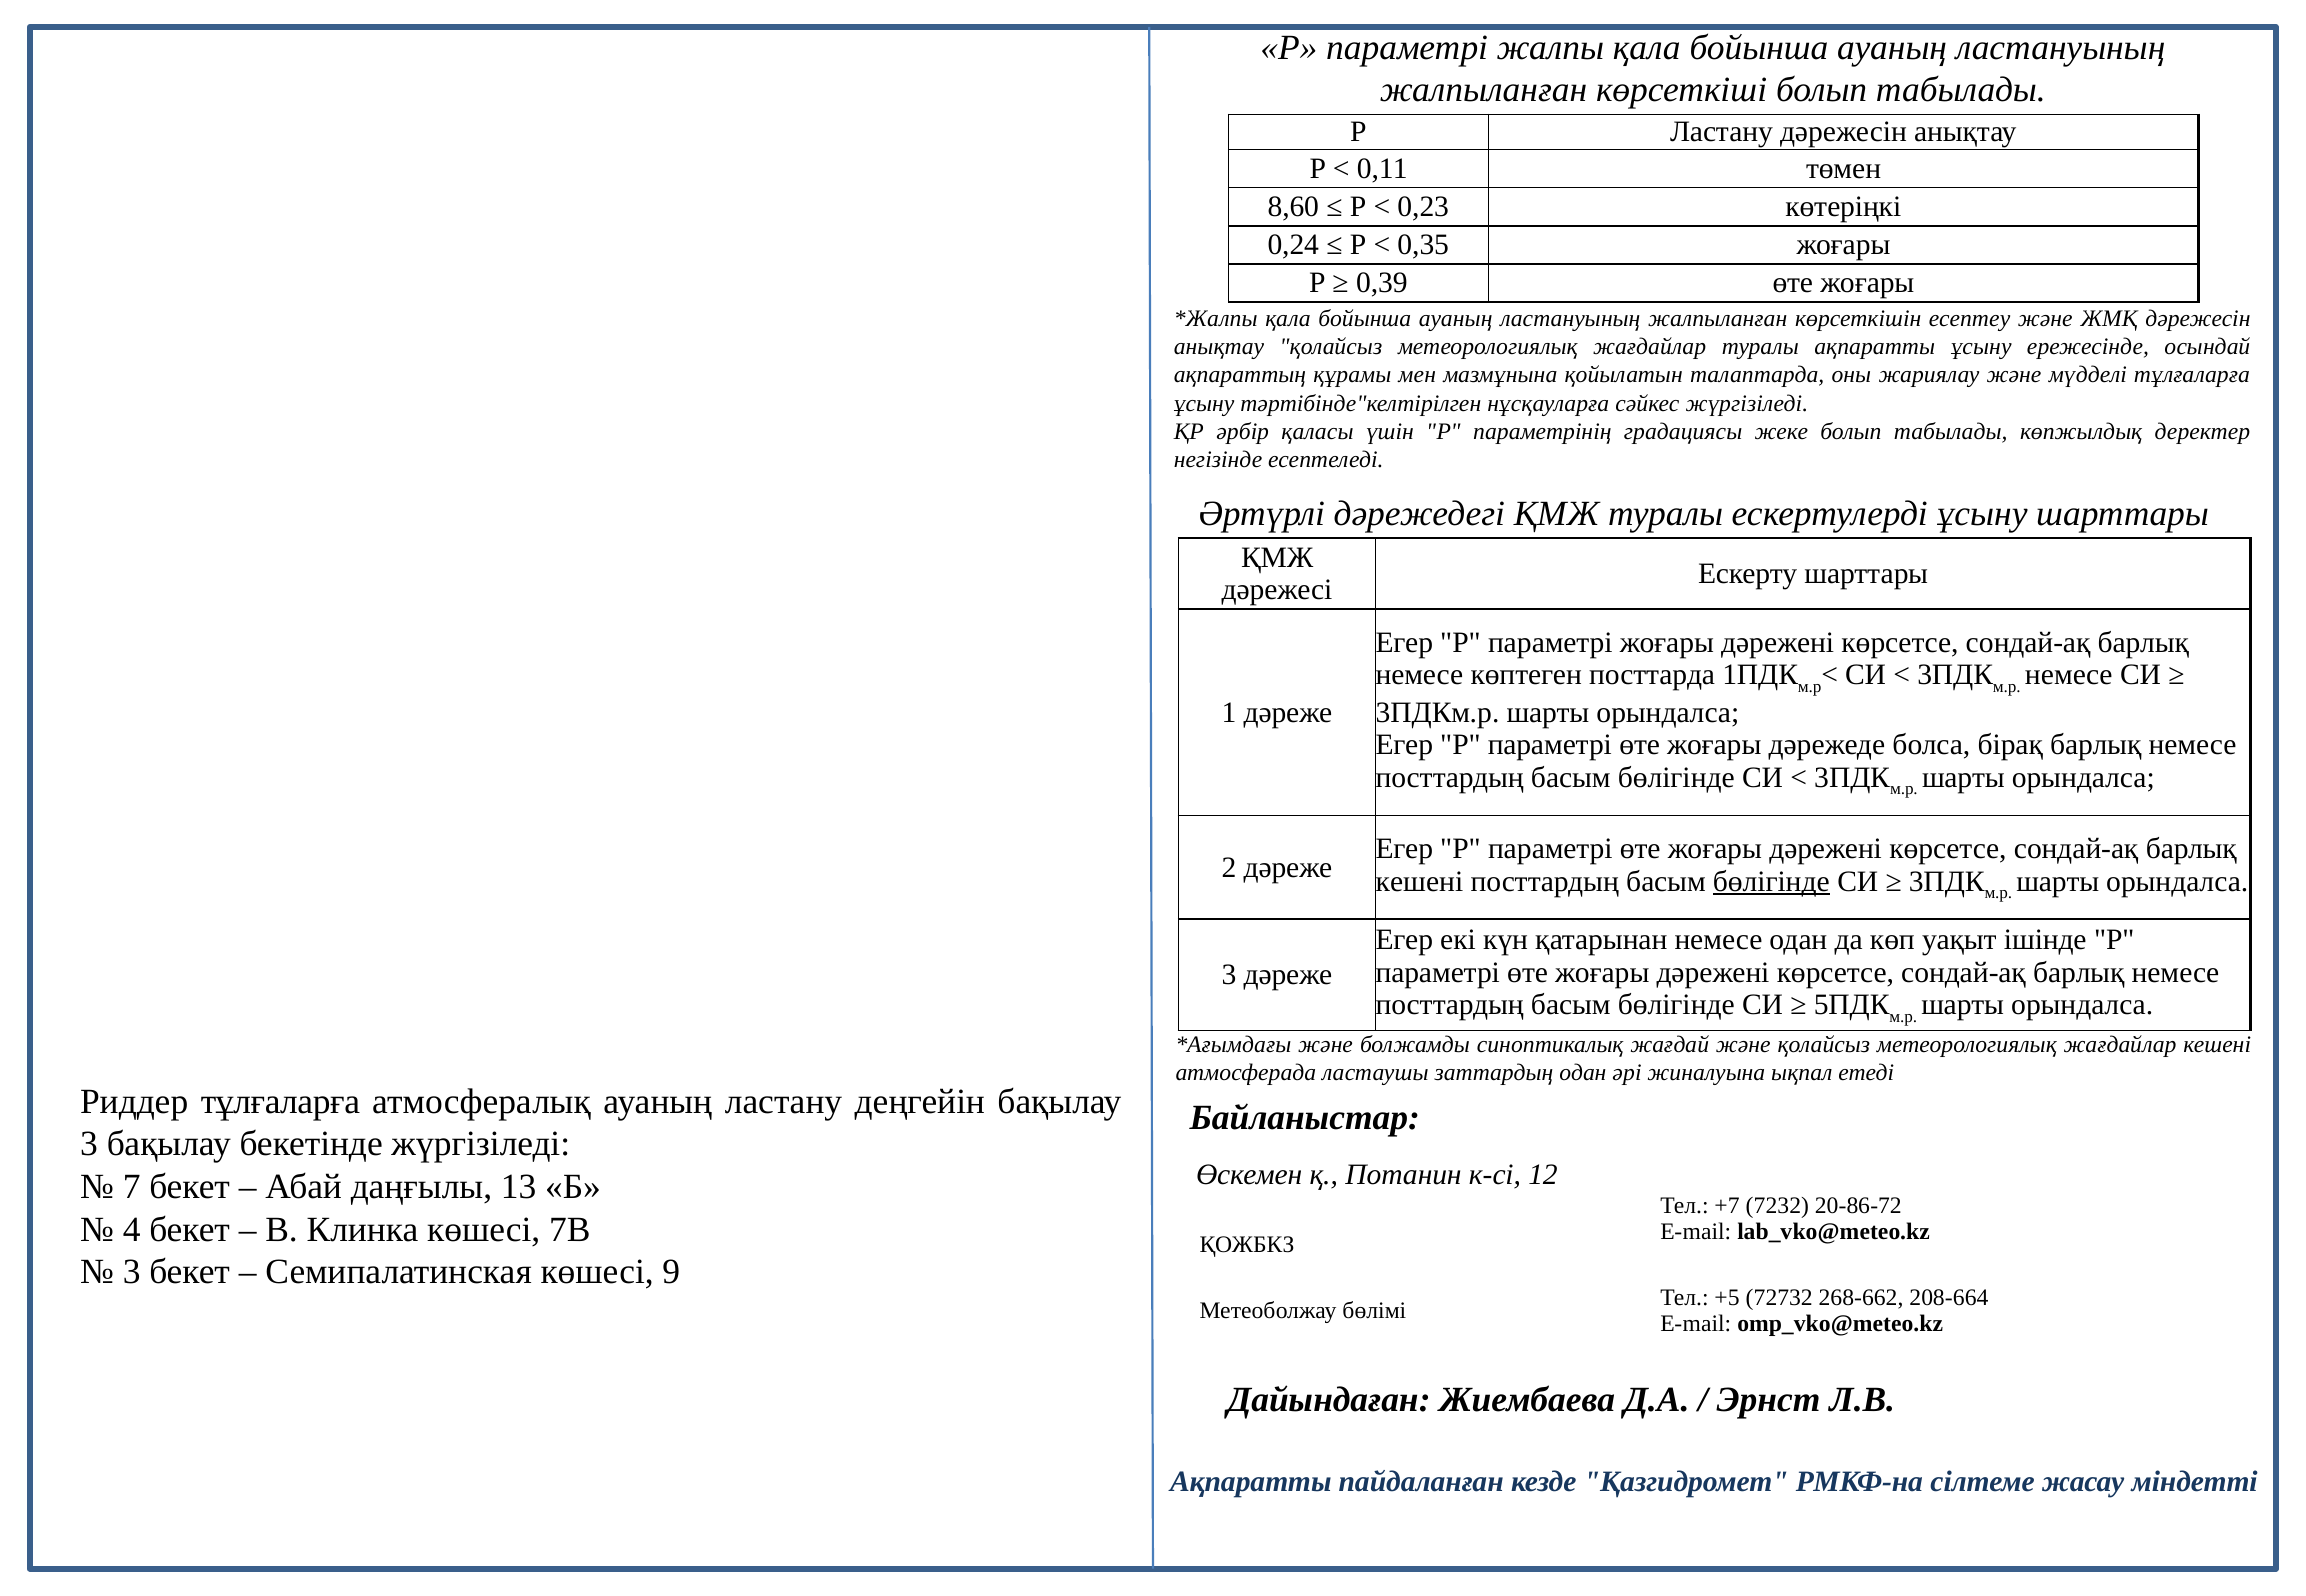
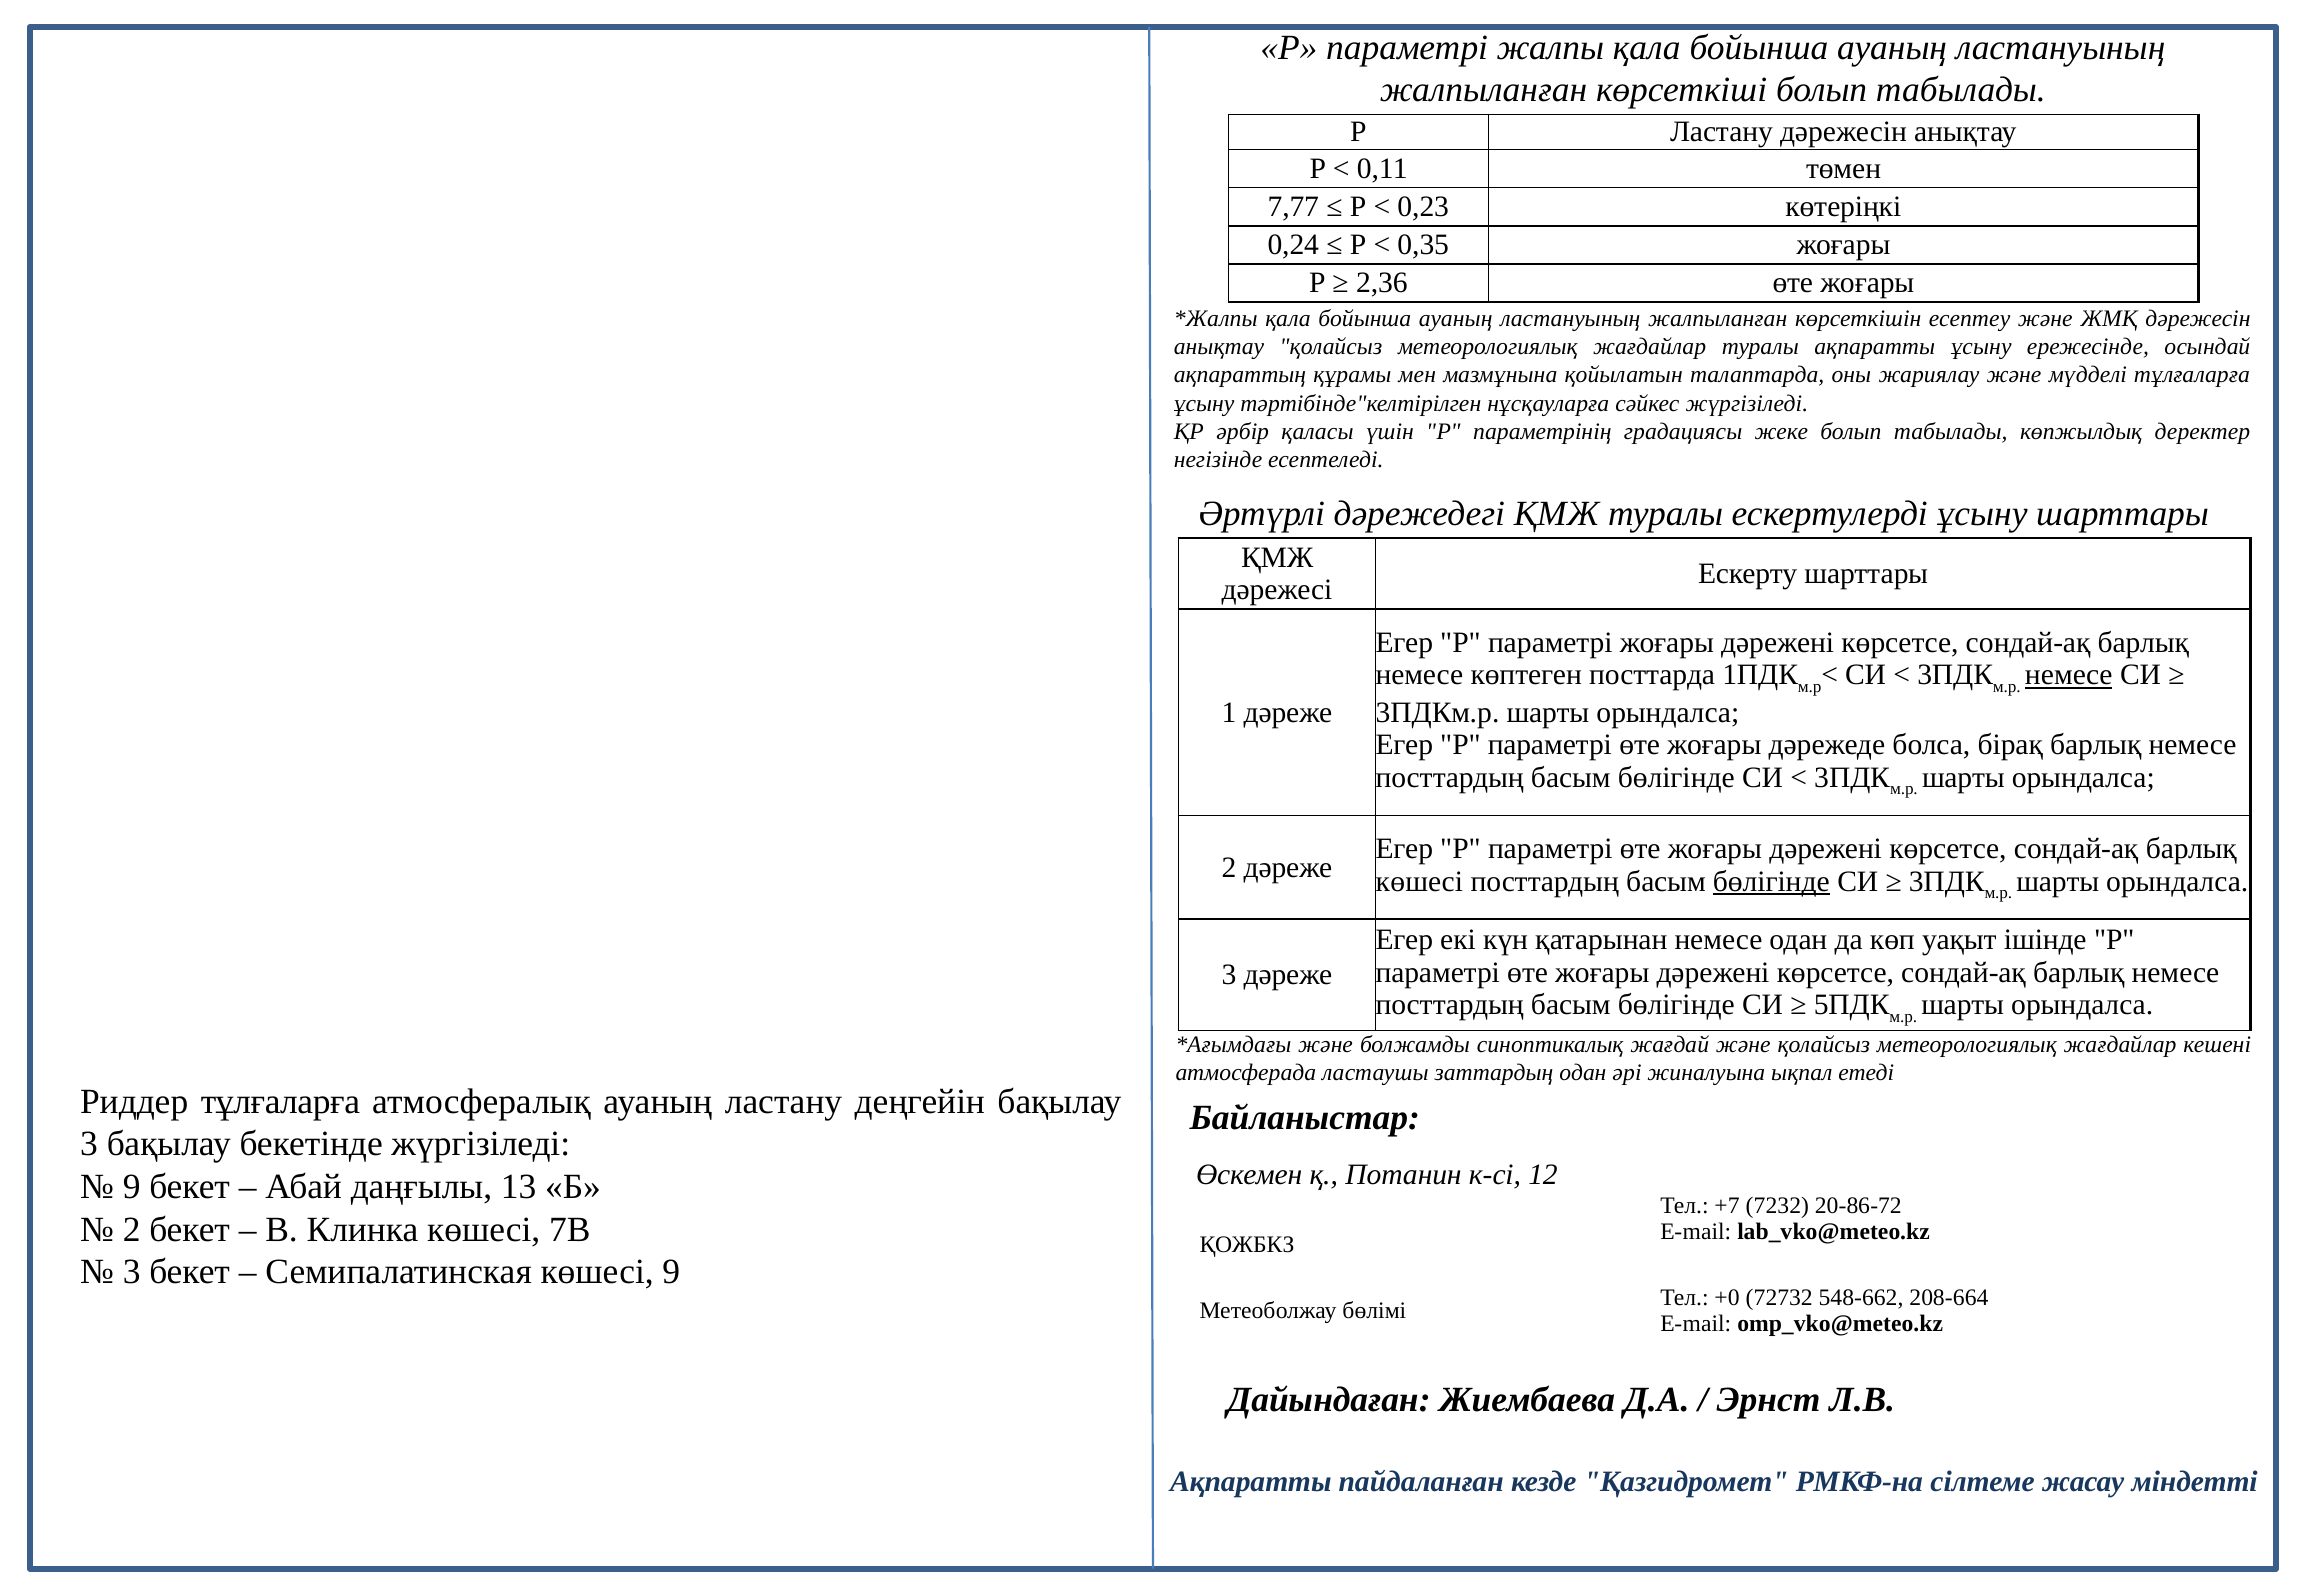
8,60: 8,60 -> 7,77 (1293, 207)
0,39: 0,39 -> 2,36 (1382, 283)
немесе underline: none -> present (2069, 675)
кешені: кешені -> көшесі (1419, 882)
7: 7 -> 9 (132, 1187)
4: 4 -> 2 (132, 1230)
+5: +5 -> +0 (1727, 1298)
268-662: 268-662 -> 548-662 (1861, 1298)
